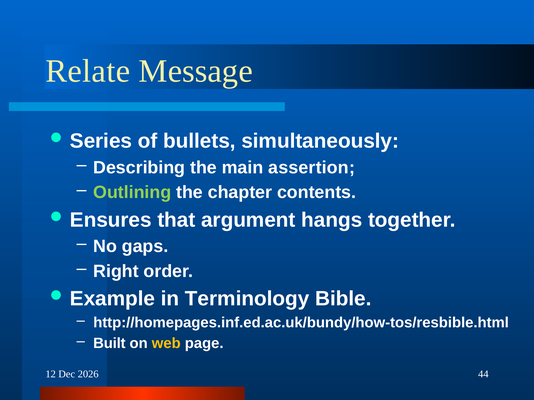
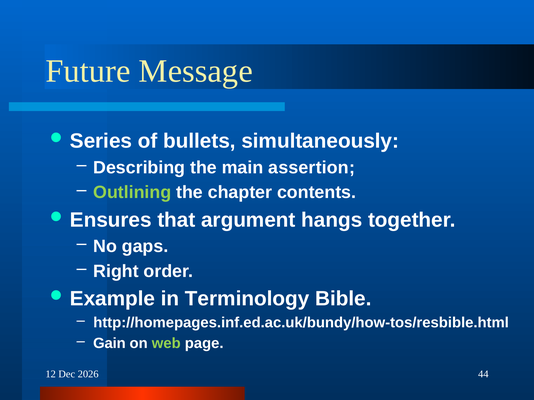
Relate: Relate -> Future (88, 71)
Built: Built -> Gain (109, 344)
web colour: yellow -> light green (166, 344)
